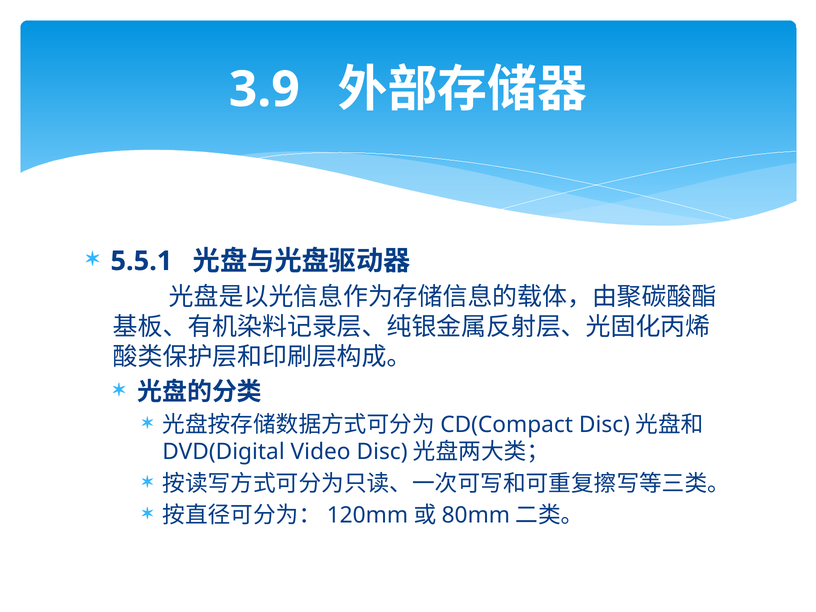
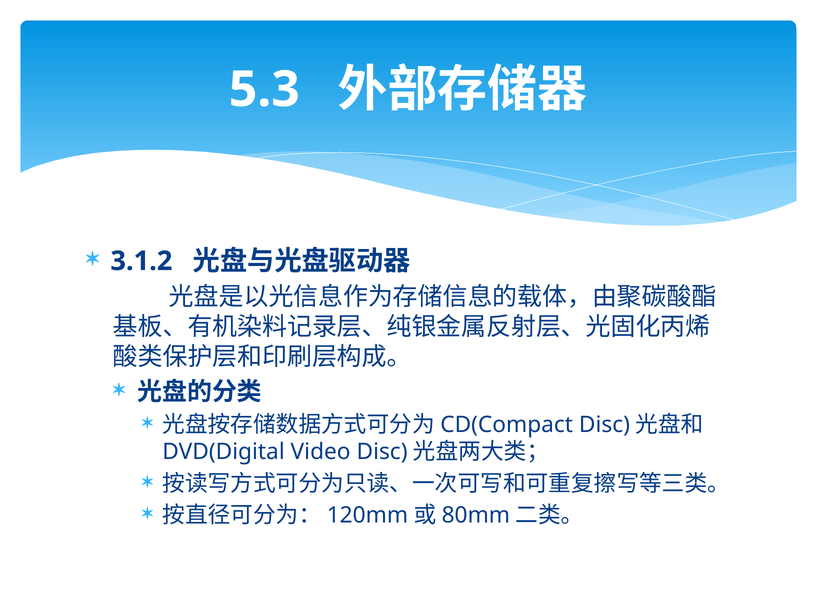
3.9: 3.9 -> 5.3 (264, 90)
5.5.1: 5.5.1 -> 3.1.2 (141, 261)
